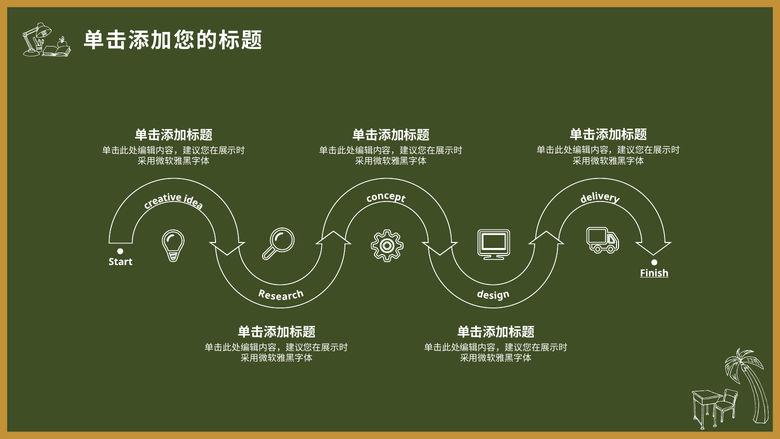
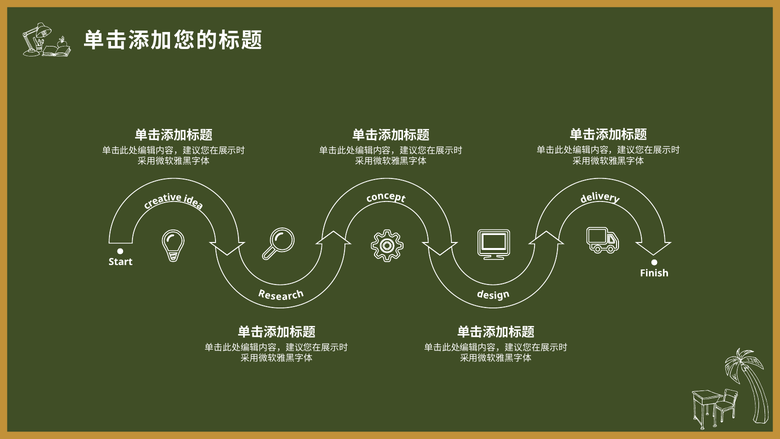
Finish underline: present -> none (654, 273)
